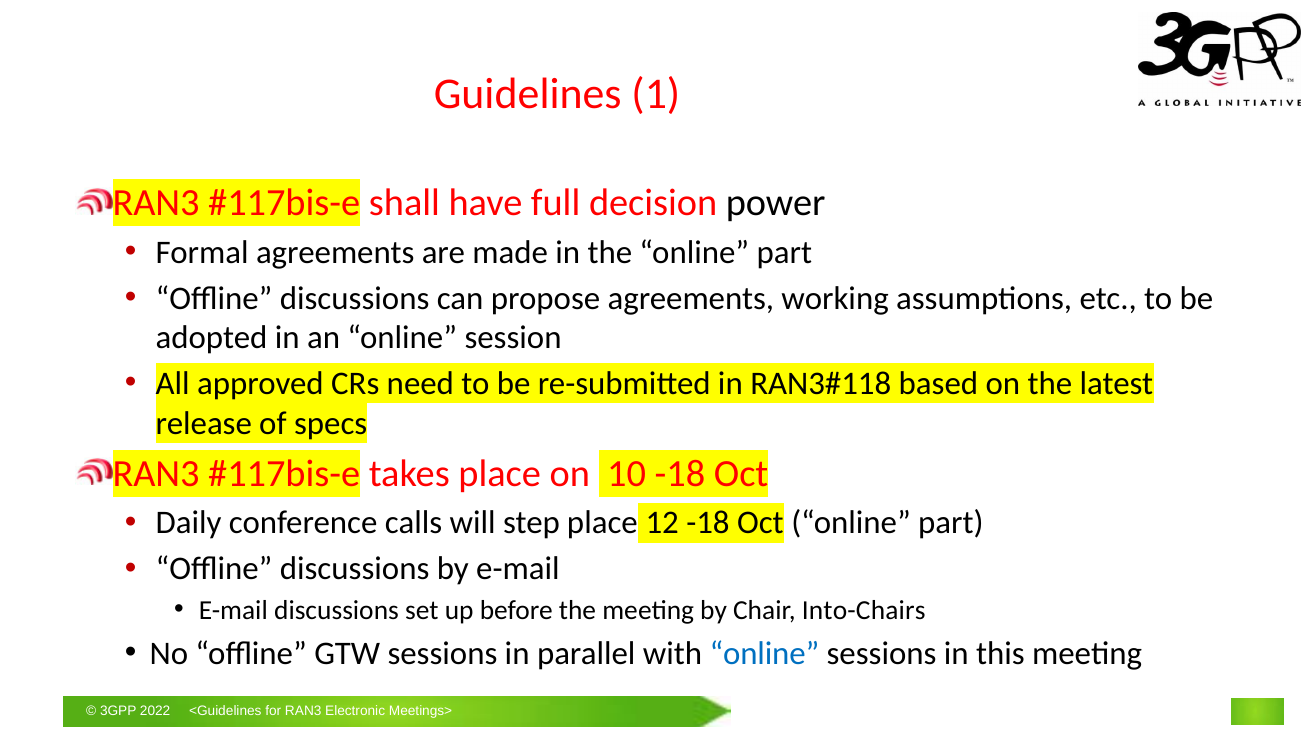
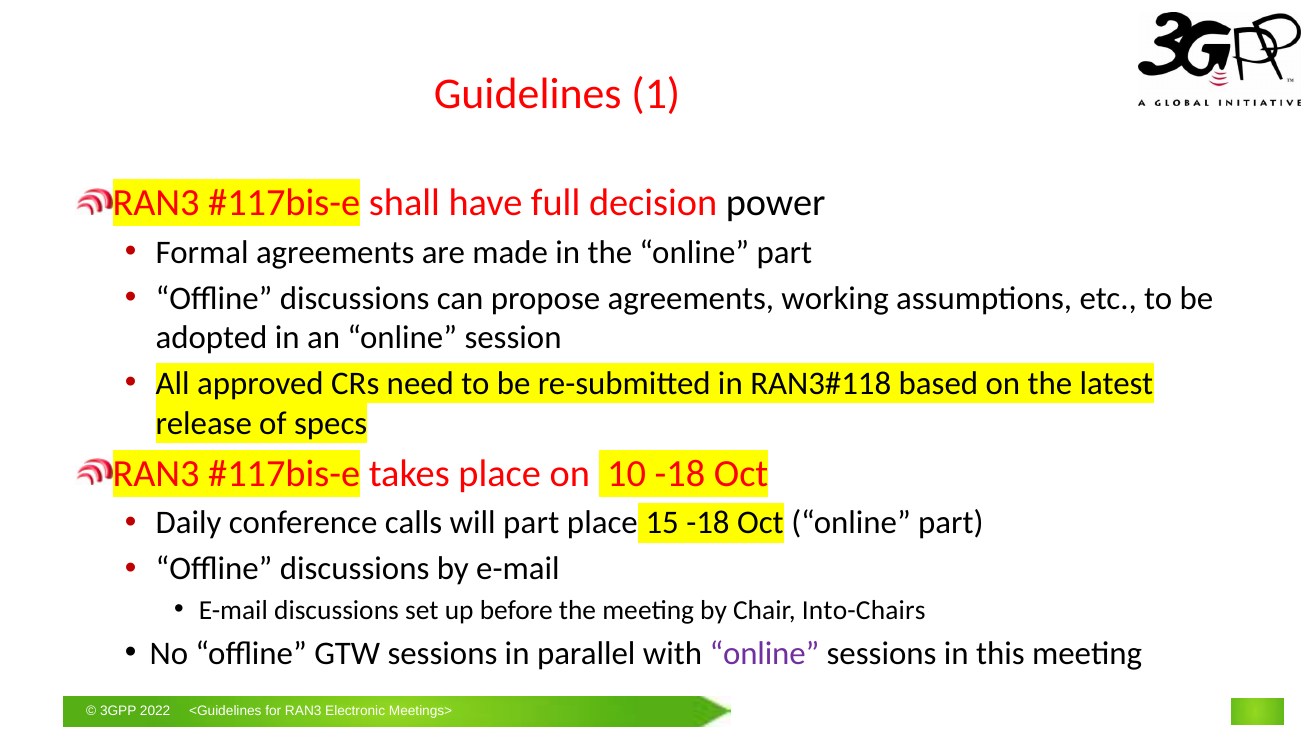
will step: step -> part (531, 523)
12: 12 -> 15 (662, 523)
online colour: blue -> purple (764, 653)
